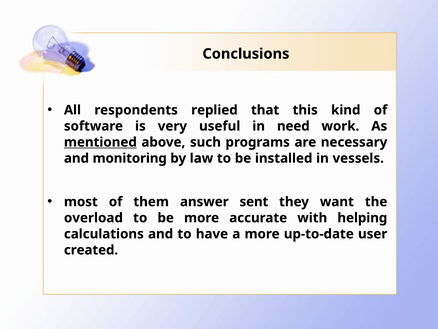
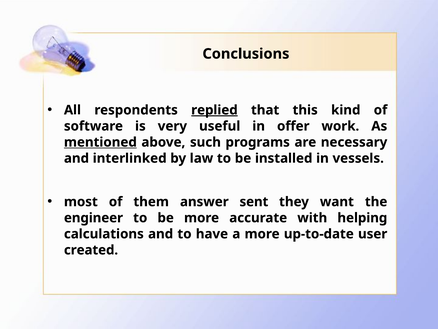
replied underline: none -> present (214, 110)
need: need -> offer (293, 126)
monitoring: monitoring -> interlinked (130, 158)
overload: overload -> engineer (93, 218)
